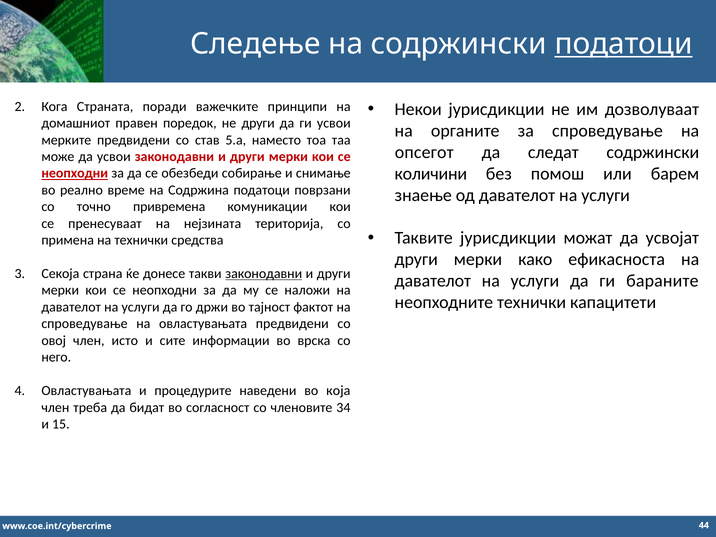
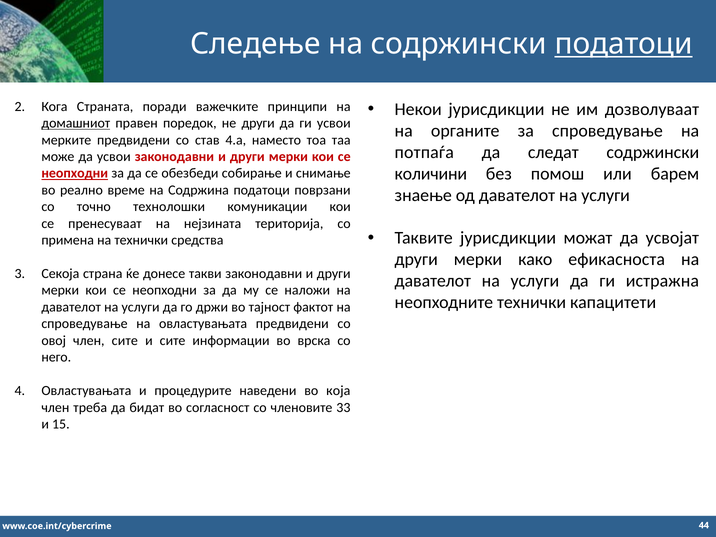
домашниот underline: none -> present (76, 123)
5.а: 5.а -> 4.а (236, 140)
опсегот: опсегот -> потпаѓа (424, 152)
привремена: привремена -> технолошки (169, 207)
законодавни underline: present -> none (264, 274)
бараните: бараните -> истражна (662, 281)
член исто: исто -> сите (125, 341)
34: 34 -> 33 (343, 407)
